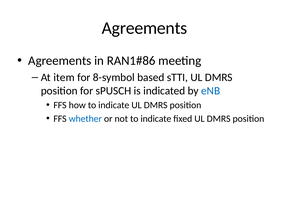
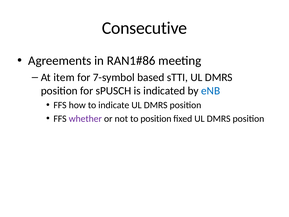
Agreements: Agreements -> Consecutive (145, 28)
8-symbol: 8-symbol -> 7-symbol (114, 77)
whether colour: blue -> purple (85, 119)
not to indicate: indicate -> position (156, 119)
